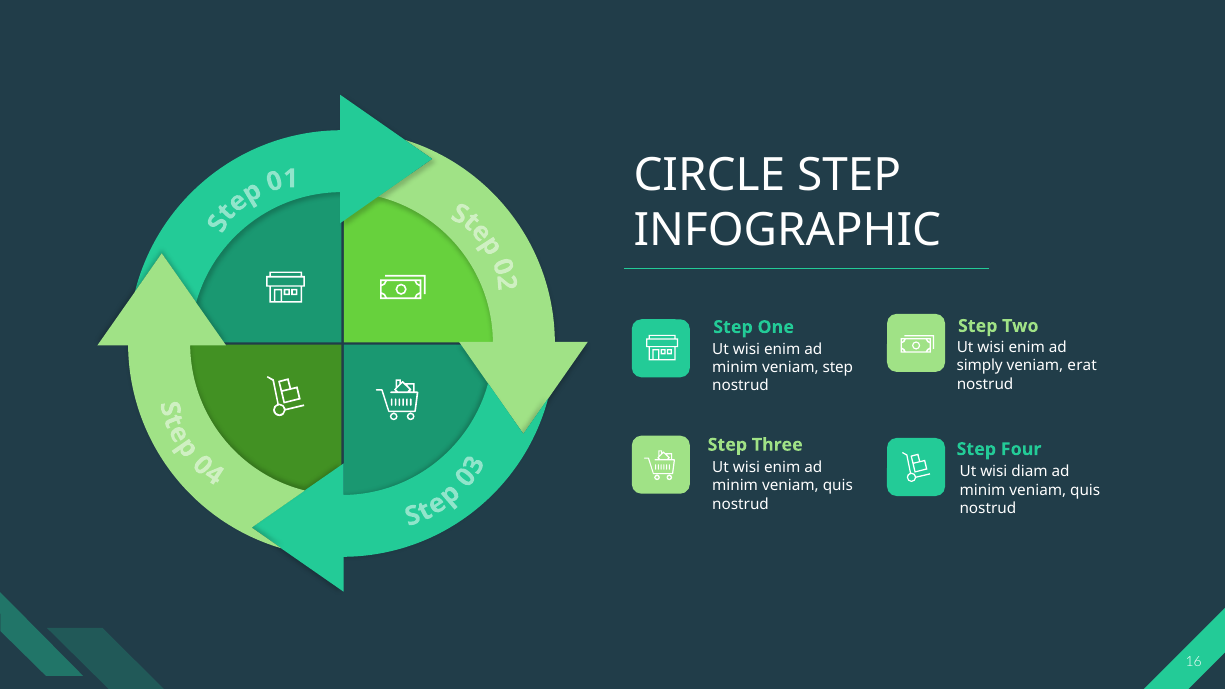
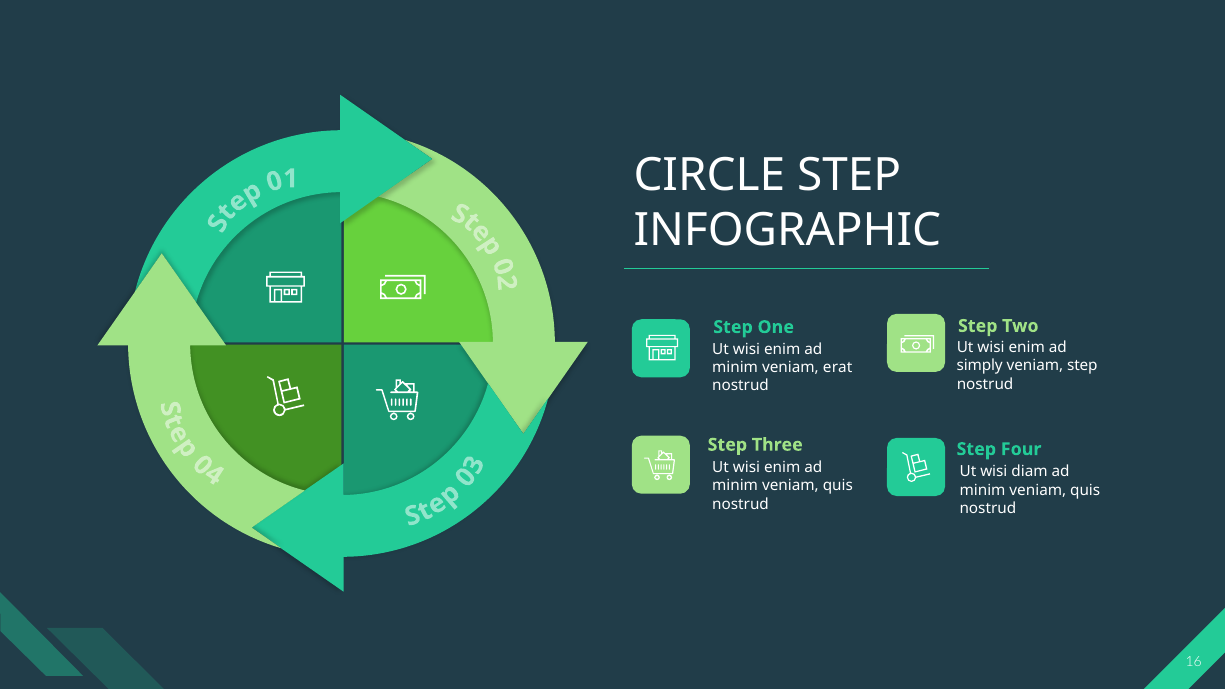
veniam erat: erat -> step (1082, 366)
veniam step: step -> erat (838, 367)
